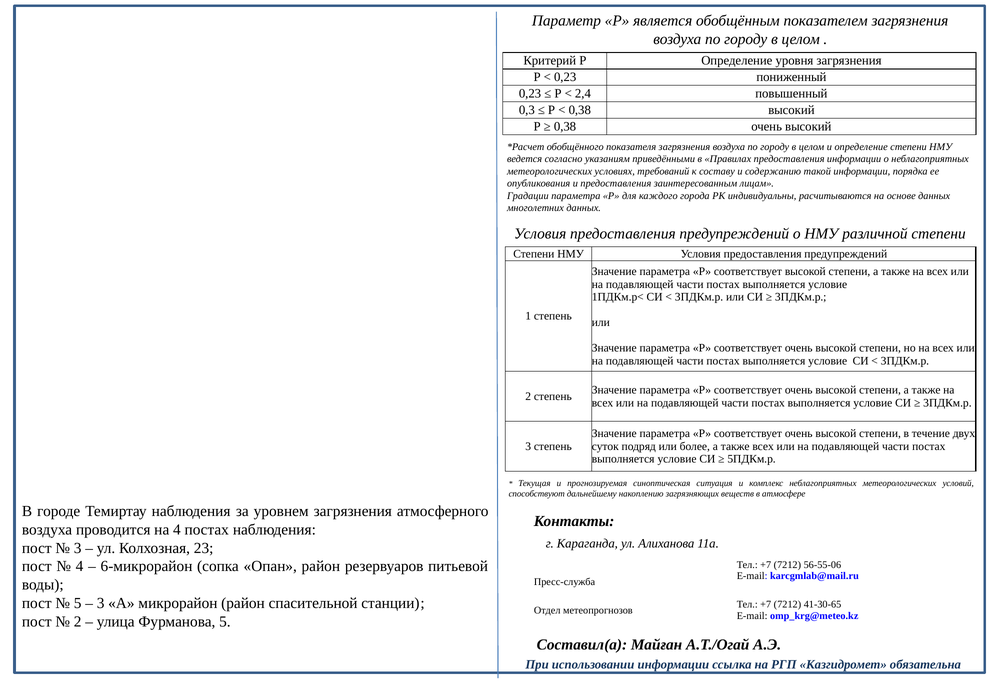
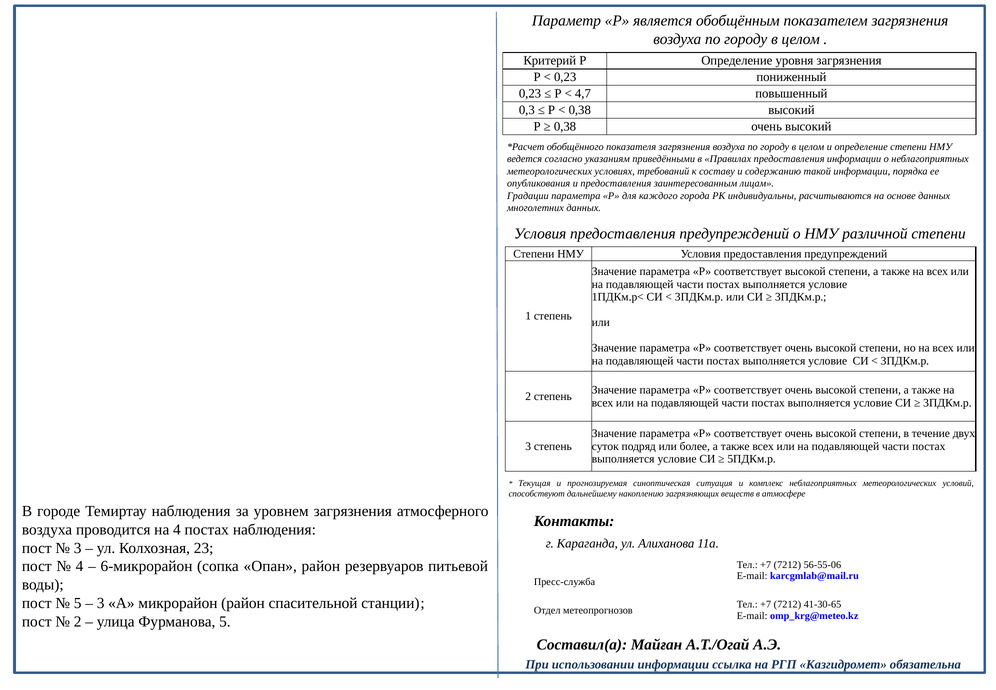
2,4: 2,4 -> 4,7 (583, 93)
